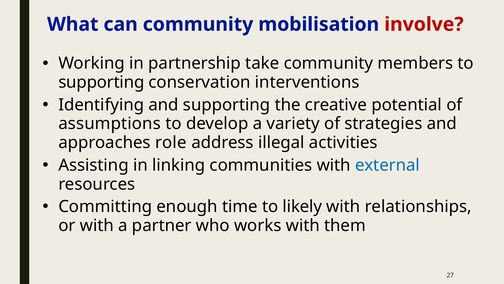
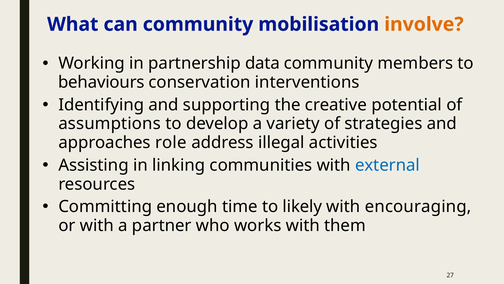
involve colour: red -> orange (424, 24)
take: take -> data (262, 63)
supporting: supporting -> behaviours (101, 82)
relationships: relationships -> encouraging (418, 206)
